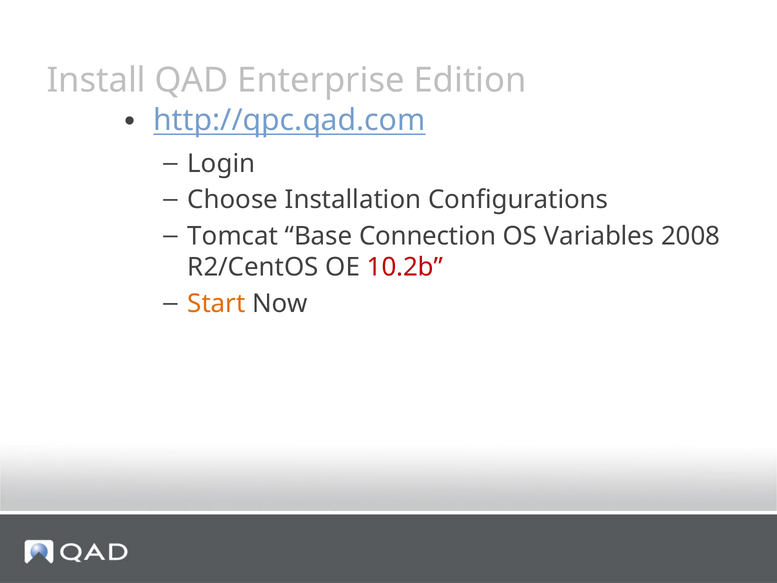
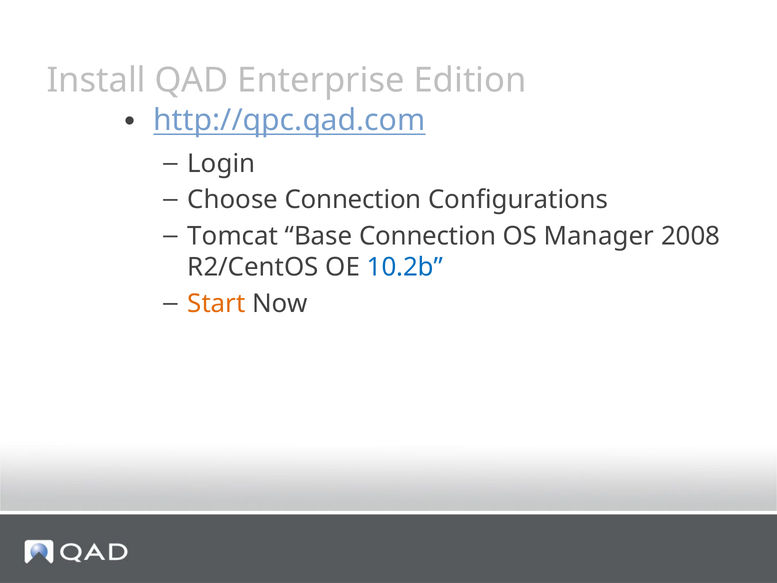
Choose Installation: Installation -> Connection (353, 200)
Variables: Variables -> Manager (599, 236)
10.2b colour: red -> blue (405, 267)
